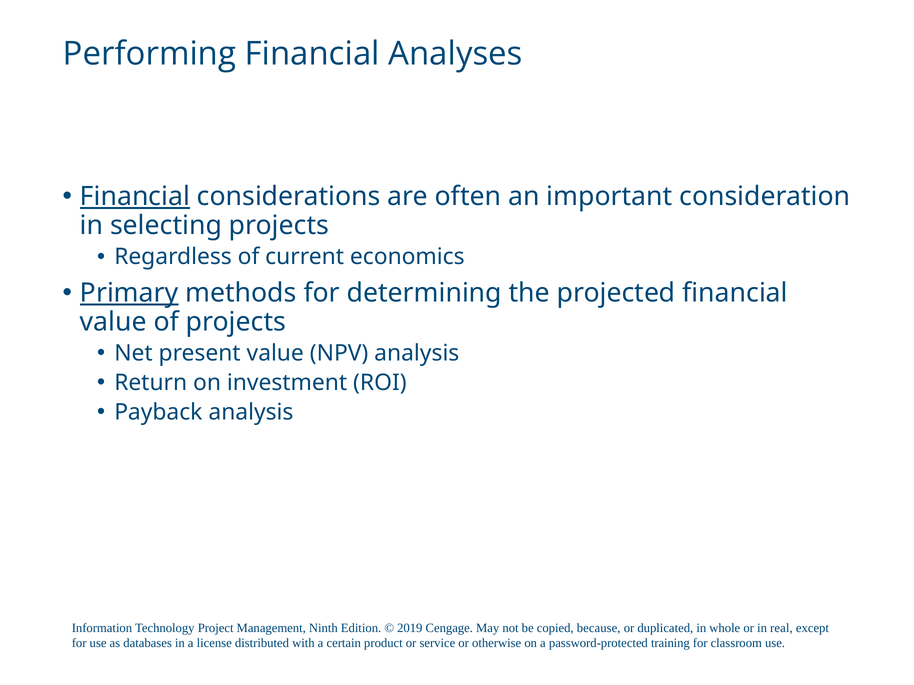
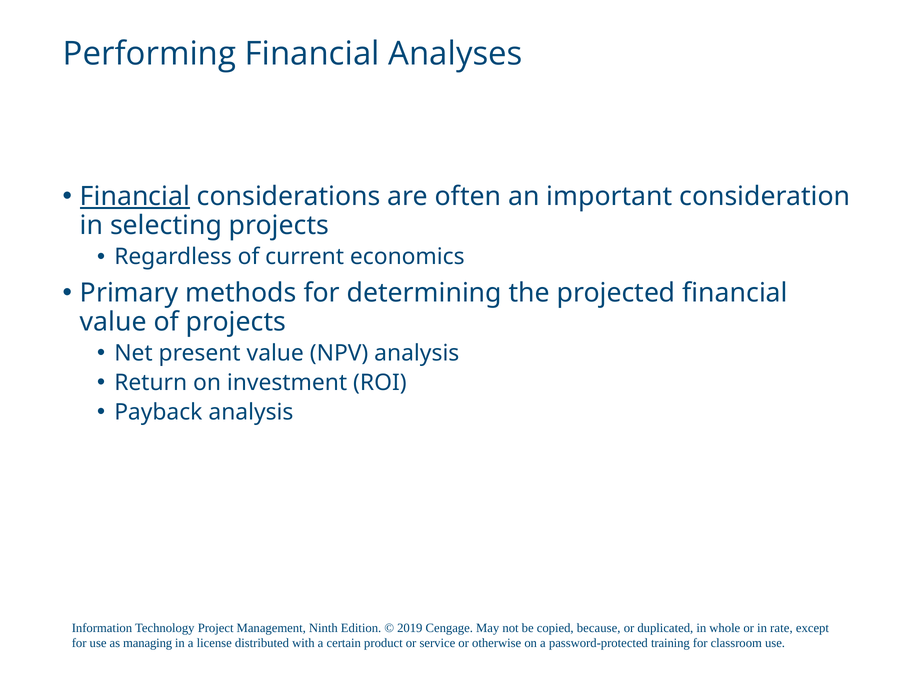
Primary underline: present -> none (129, 293)
real: real -> rate (781, 628)
databases: databases -> managing (148, 644)
